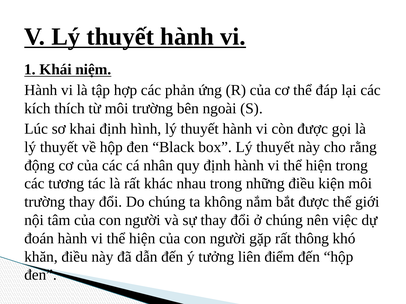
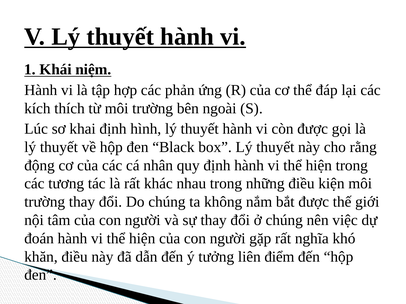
thông: thông -> nghĩa (312, 239)
